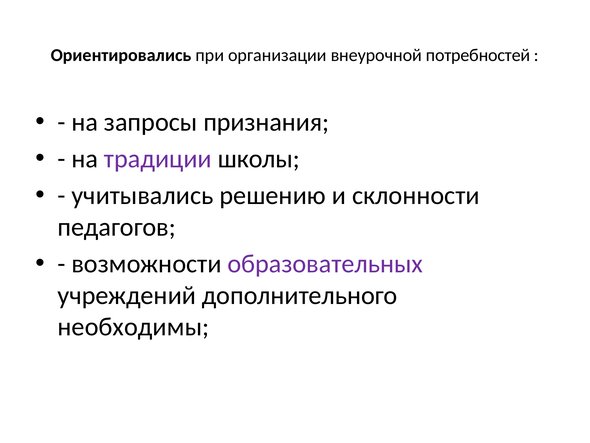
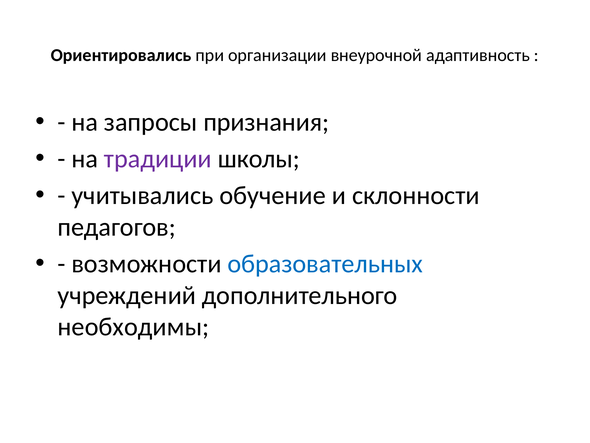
потребностей: потребностей -> адаптивность (478, 55)
решению: решению -> обучение (273, 195)
образовательных colour: purple -> blue (325, 264)
